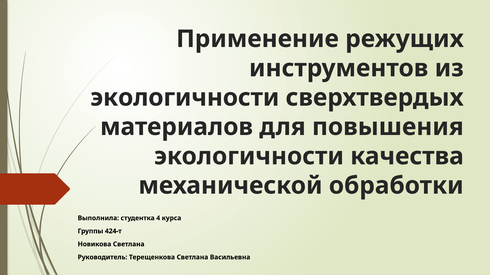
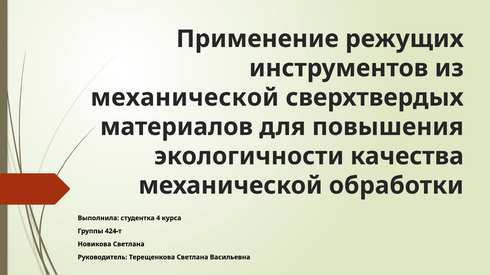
экологичности: экологичности -> механической (185, 98)
